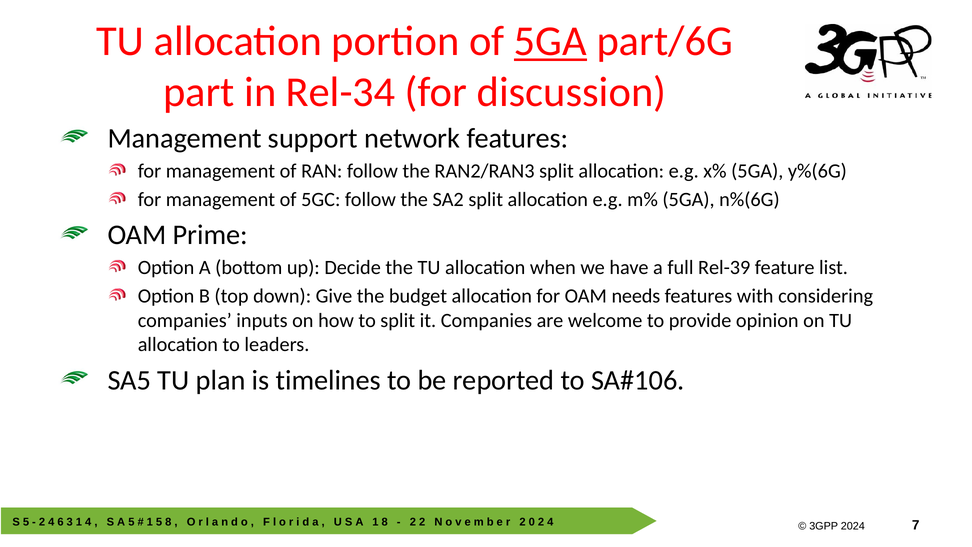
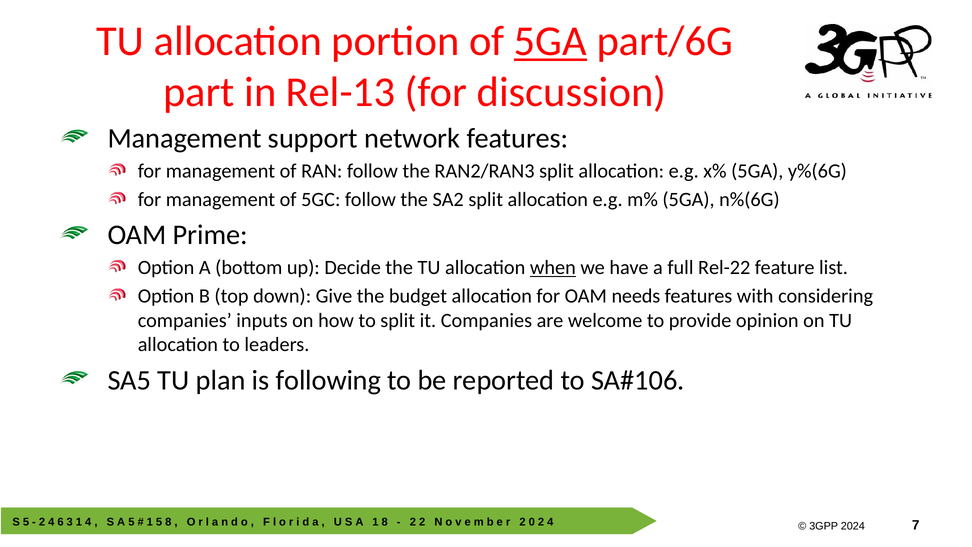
Rel-34: Rel-34 -> Rel-13 (341, 92)
when underline: none -> present (553, 268)
Rel-39: Rel-39 -> Rel-22 (724, 268)
timelines: timelines -> following (328, 380)
